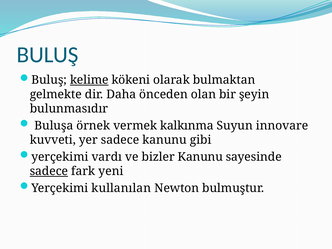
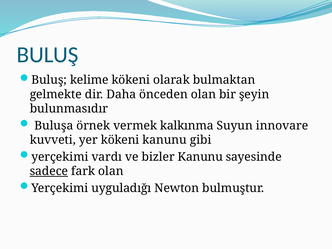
kelime underline: present -> none (89, 80)
yer sadece: sadece -> kökeni (120, 140)
fark yeni: yeni -> olan (111, 171)
kullanılan: kullanılan -> uyguladığı (121, 188)
